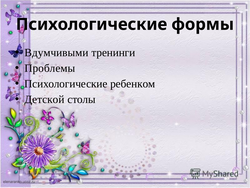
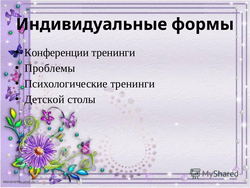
Психологические: Психологические -> Индивидуальные (91, 24)
Вдумчивыми: Вдумчивыми -> Конференции (57, 52)
Психологические ребенком: ребенком -> тренинги (133, 84)
